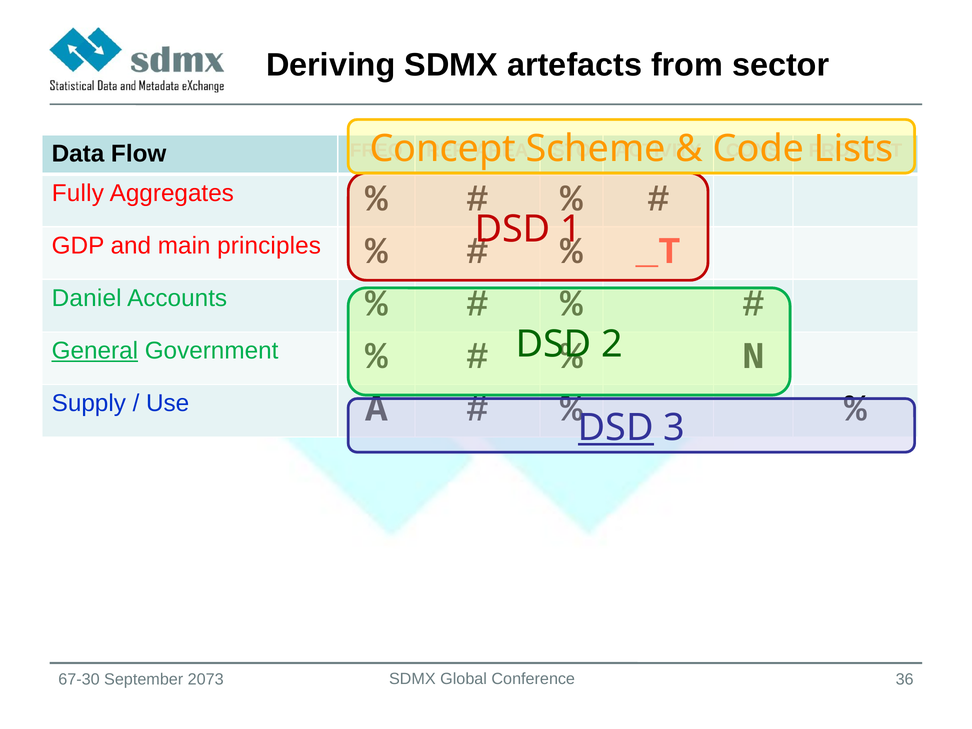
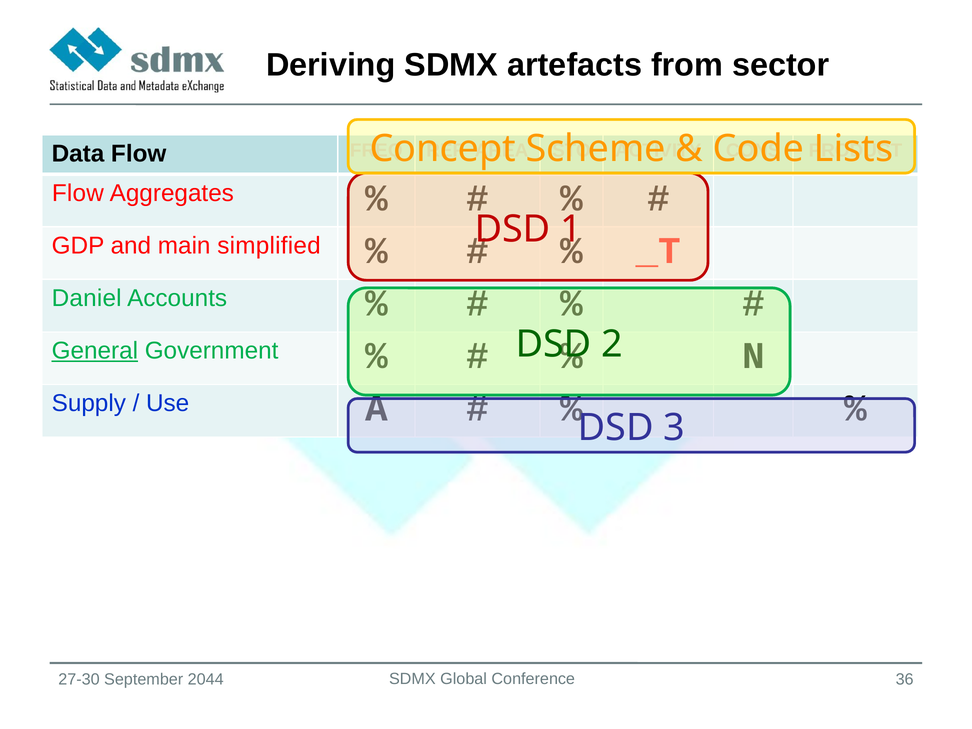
Fully: Fully -> Flow (78, 193)
principles: principles -> simplified (269, 246)
DSD underline: present -> none (616, 428)
67-30: 67-30 -> 27-30 (79, 680)
2073: 2073 -> 2044 (206, 680)
